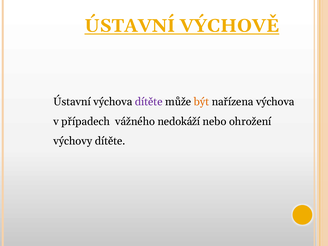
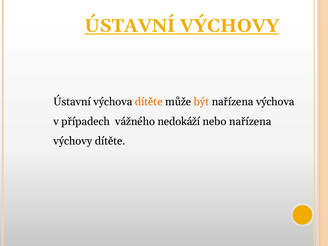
ÚSTAVNÍ VÝCHOVĚ: VÝCHOVĚ -> VÝCHOVY (229, 26)
dítěte colour: purple -> orange (149, 102)
nebo ohrožení: ohrožení -> nařízena (250, 121)
